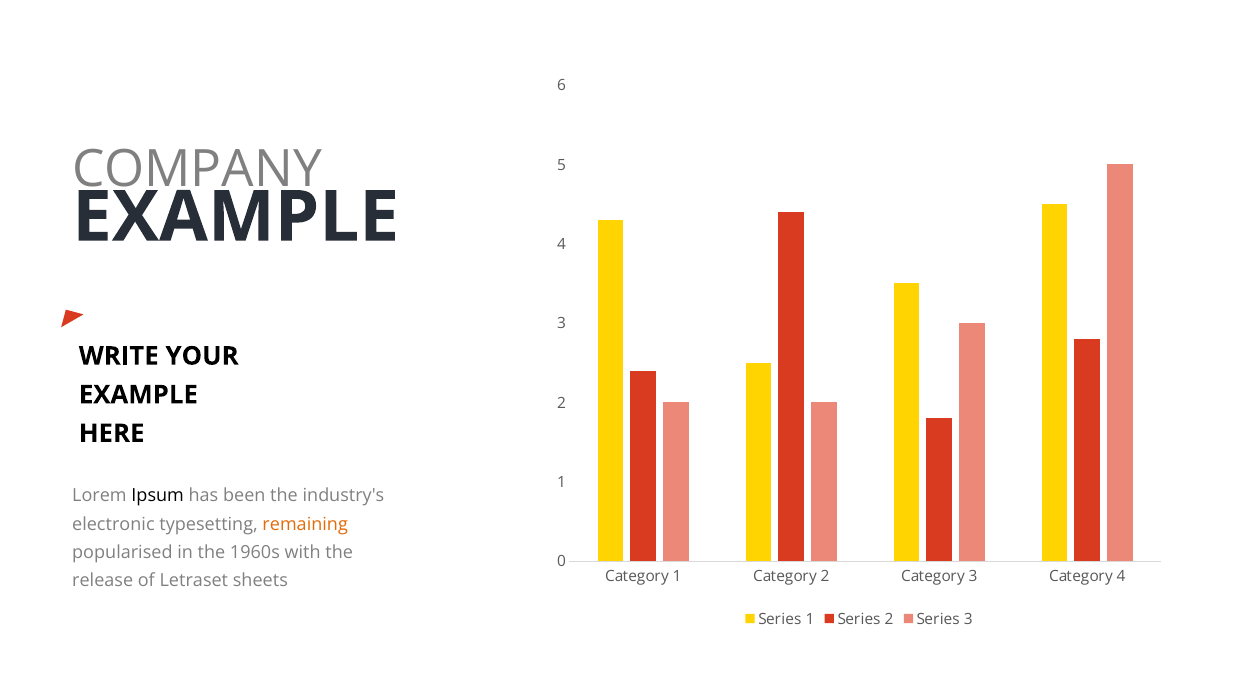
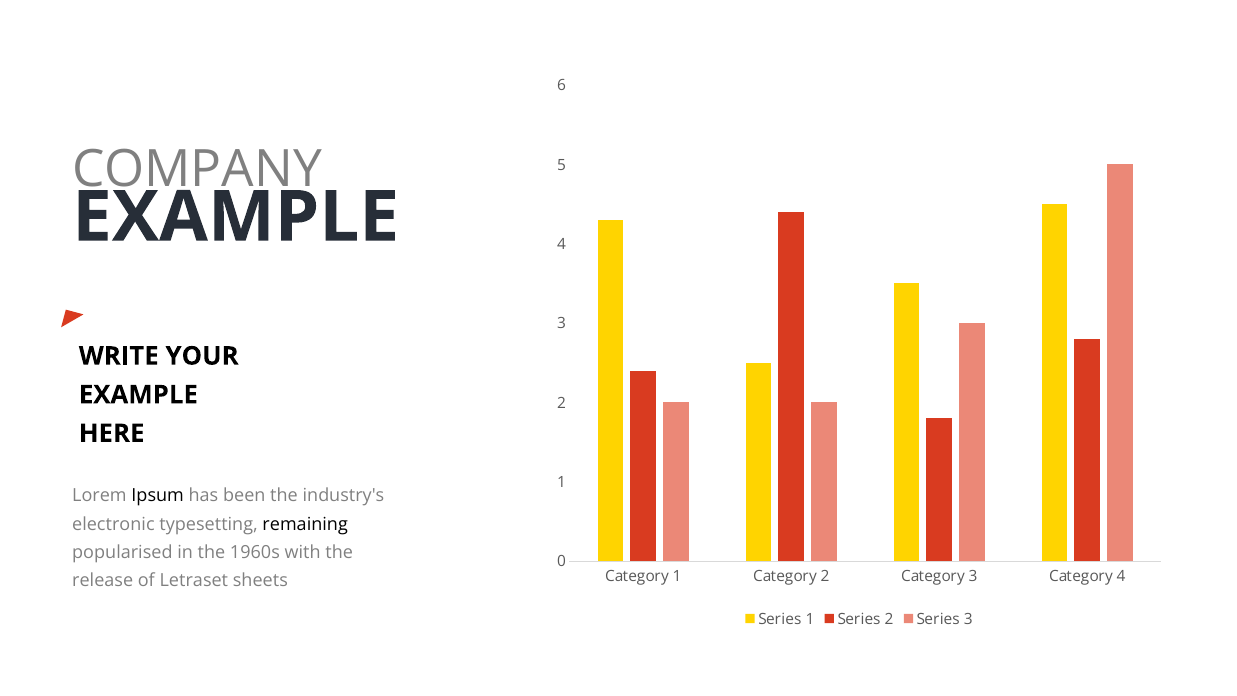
remaining colour: orange -> black (305, 524)
